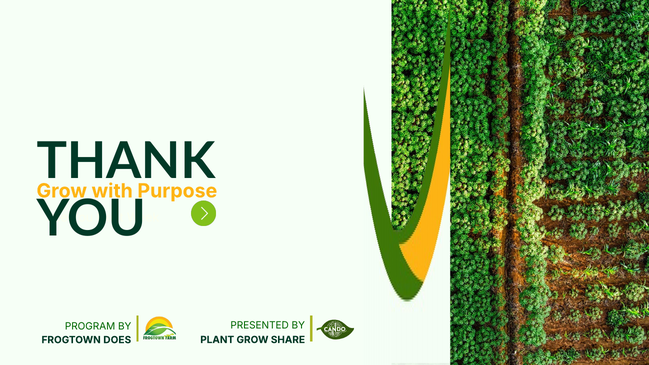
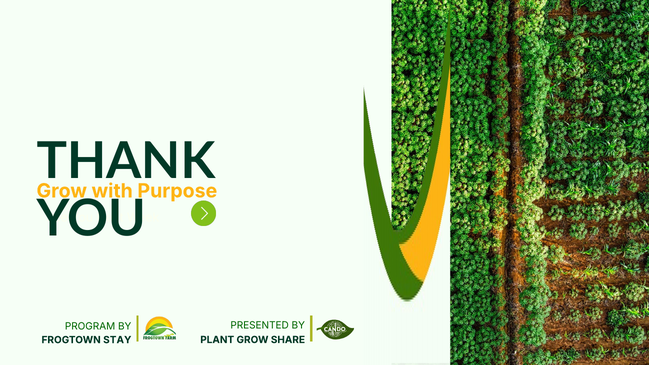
DOES: DOES -> STAY (117, 340)
